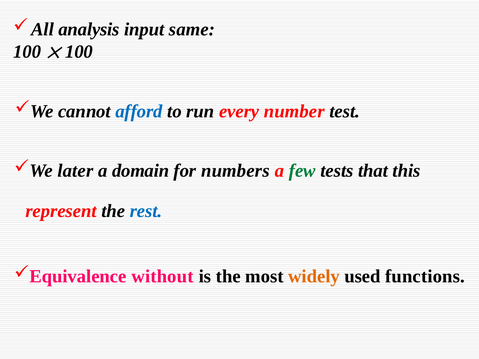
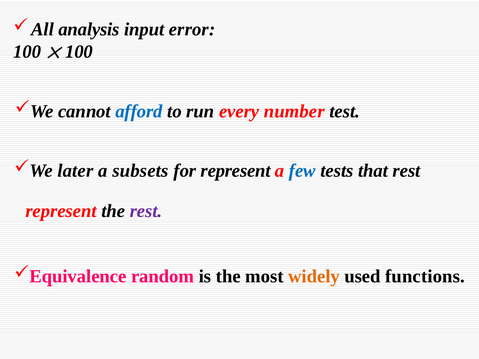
same: same -> error (192, 29)
domain: domain -> subsets (140, 171)
for numbers: numbers -> represent (236, 171)
few colour: green -> blue (302, 171)
that this: this -> rest (407, 171)
rest colour: blue -> purple (146, 211)
without: without -> random (163, 276)
